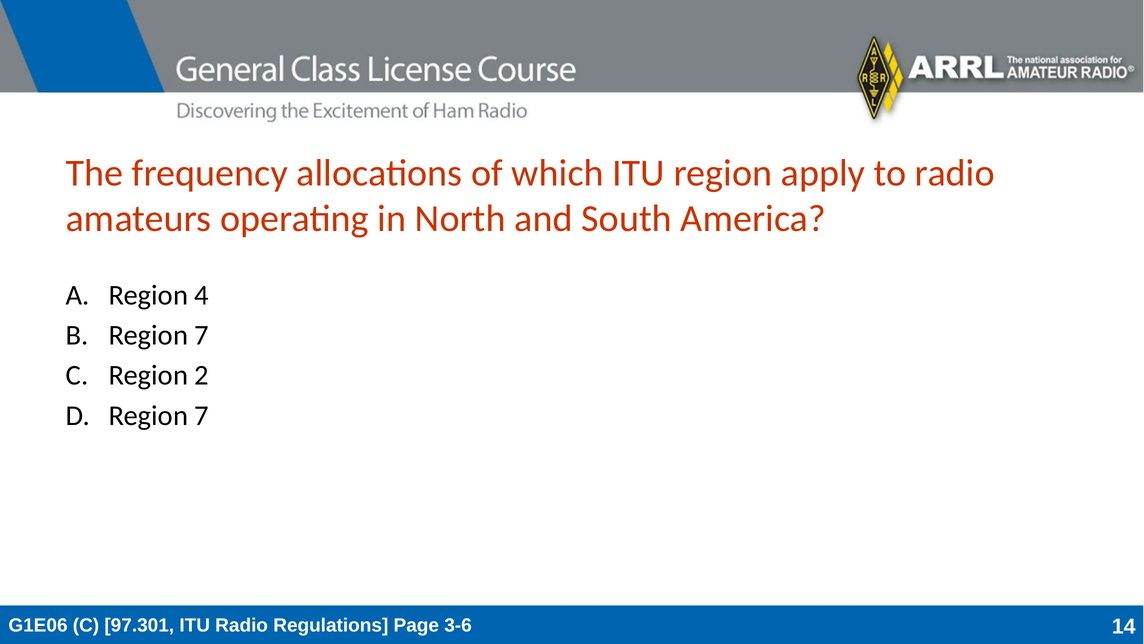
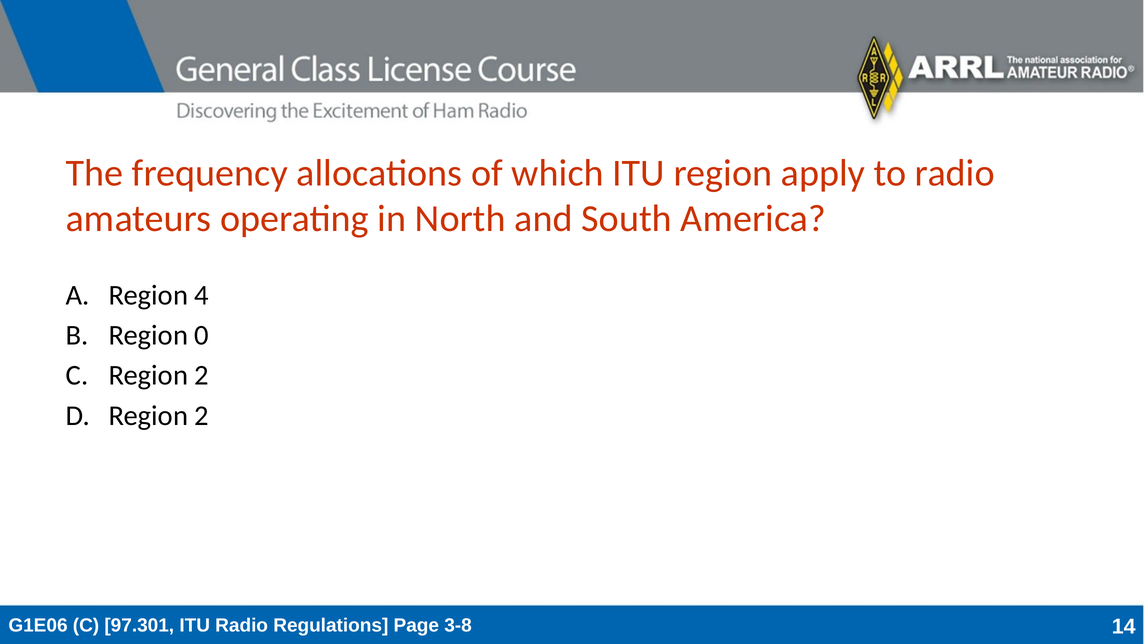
7: 7 -> 0 (202, 335)
7: 7 -> 2 (202, 415)
3-6: 3-6 -> 3-8 (458, 625)
